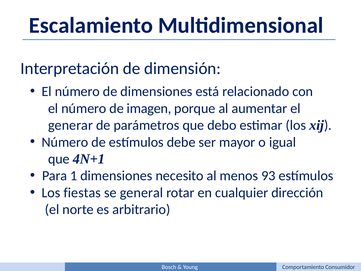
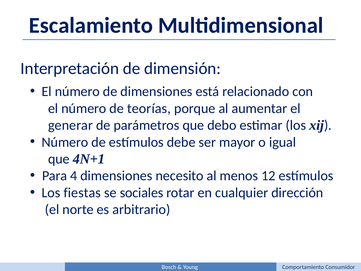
imagen: imagen -> teorías (149, 108)
1: 1 -> 4 (74, 176)
93: 93 -> 12 (268, 176)
general: general -> sociales (142, 193)
